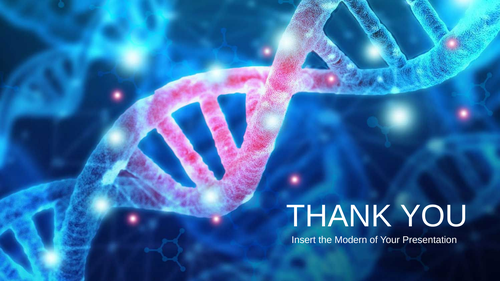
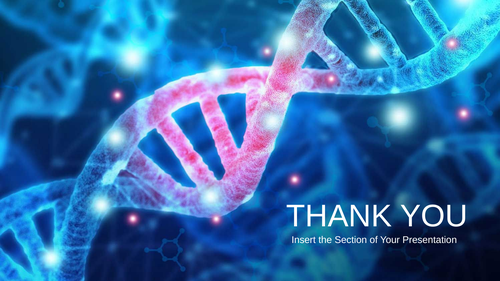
Modern: Modern -> Section (351, 240)
